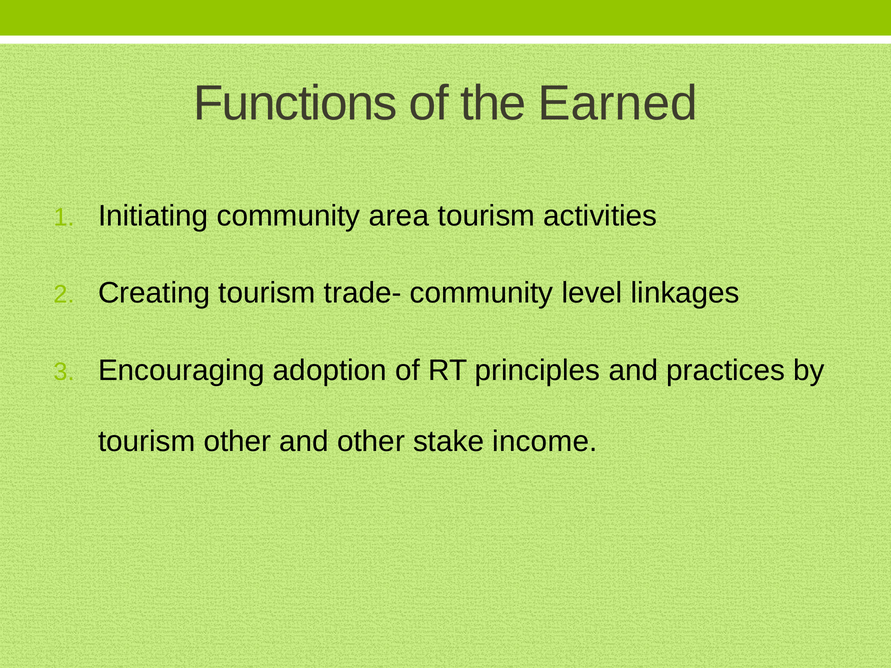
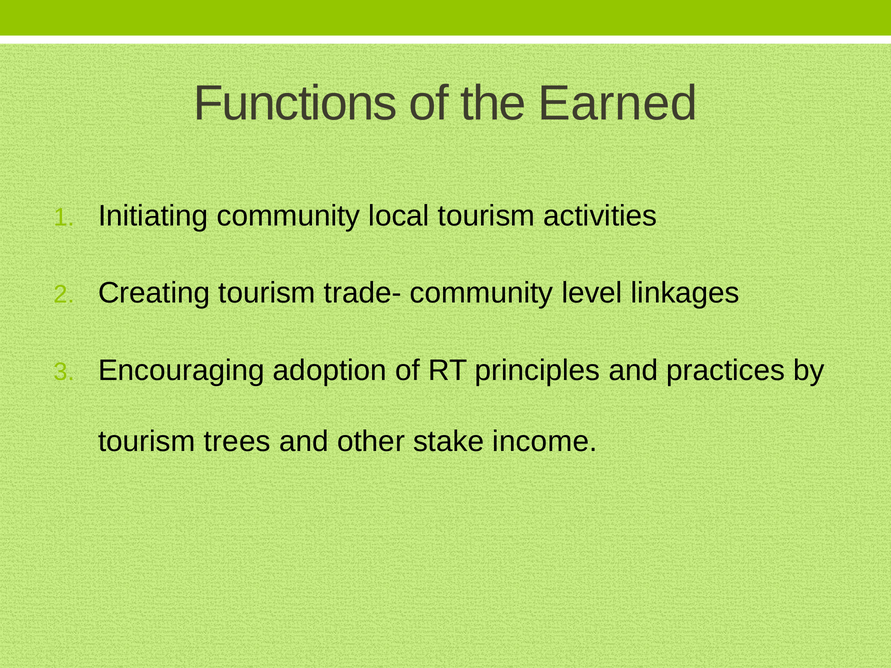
area: area -> local (399, 216)
tourism other: other -> trees (237, 442)
